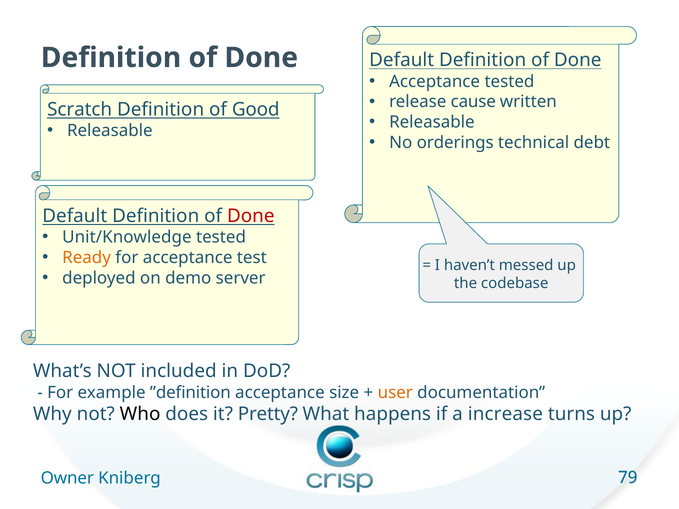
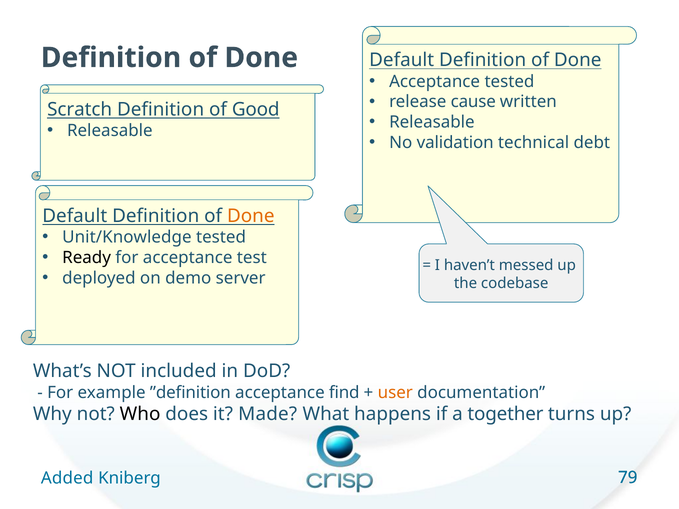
orderings: orderings -> validation (455, 143)
Done colour: red -> orange (251, 216)
Ready colour: orange -> black (87, 258)
size: size -> find (344, 393)
Pretty: Pretty -> Made (268, 414)
increase: increase -> together (505, 414)
Owner: Owner -> Added (67, 479)
